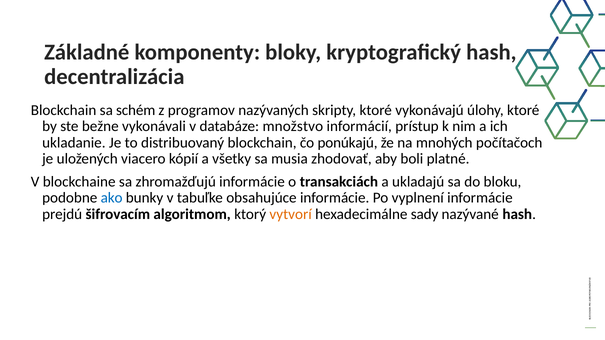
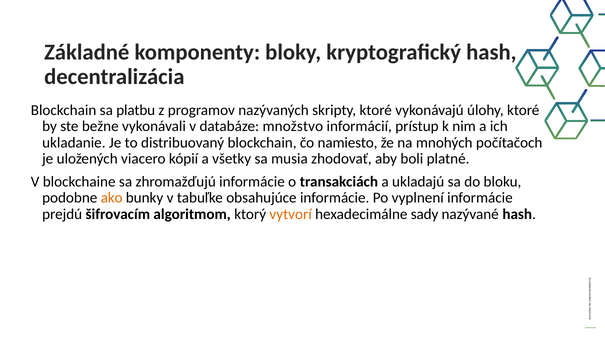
schém: schém -> platbu (136, 110)
ponúkajú: ponúkajú -> namiesto (348, 143)
ako colour: blue -> orange (112, 198)
